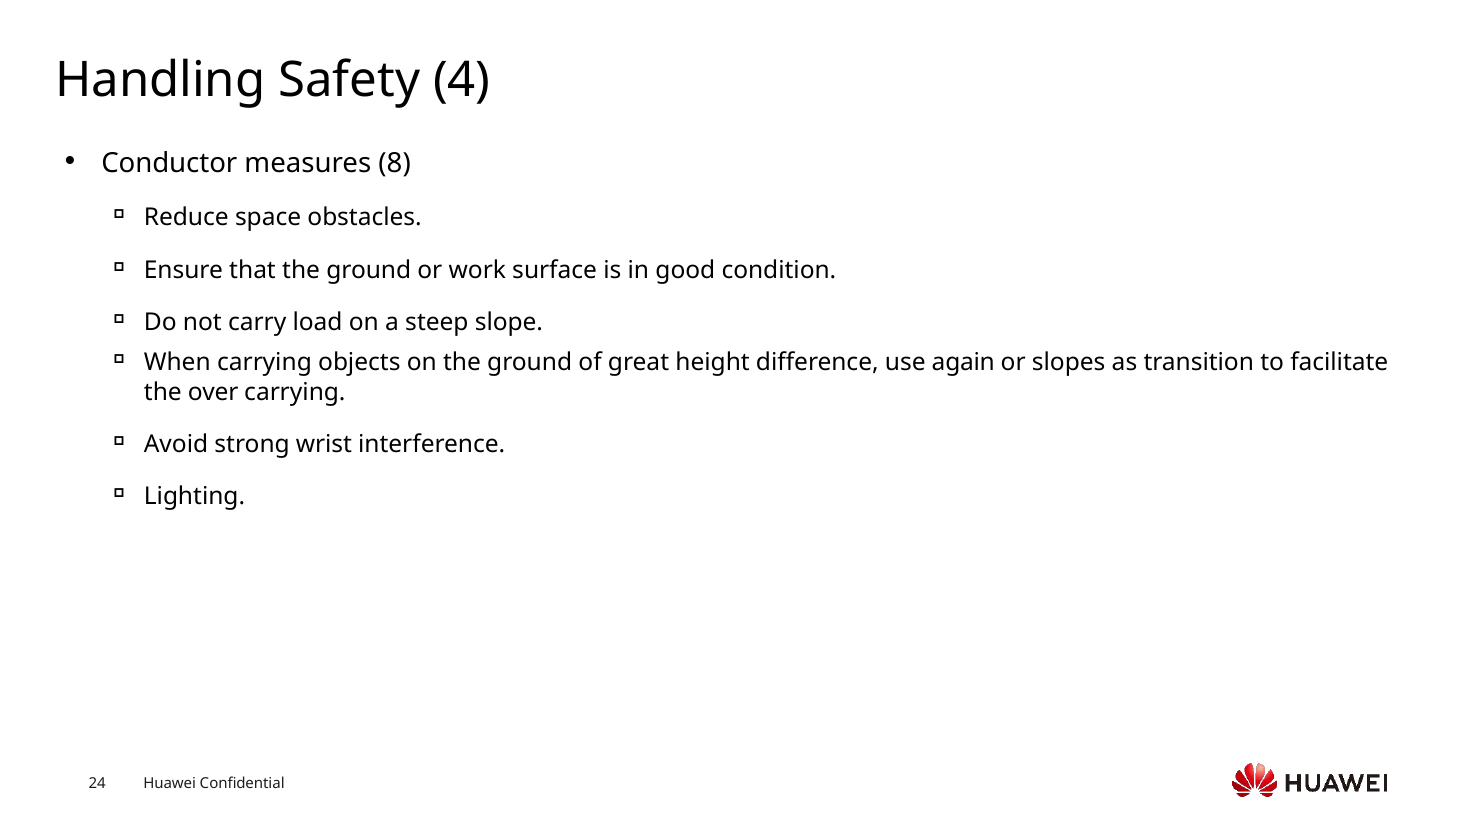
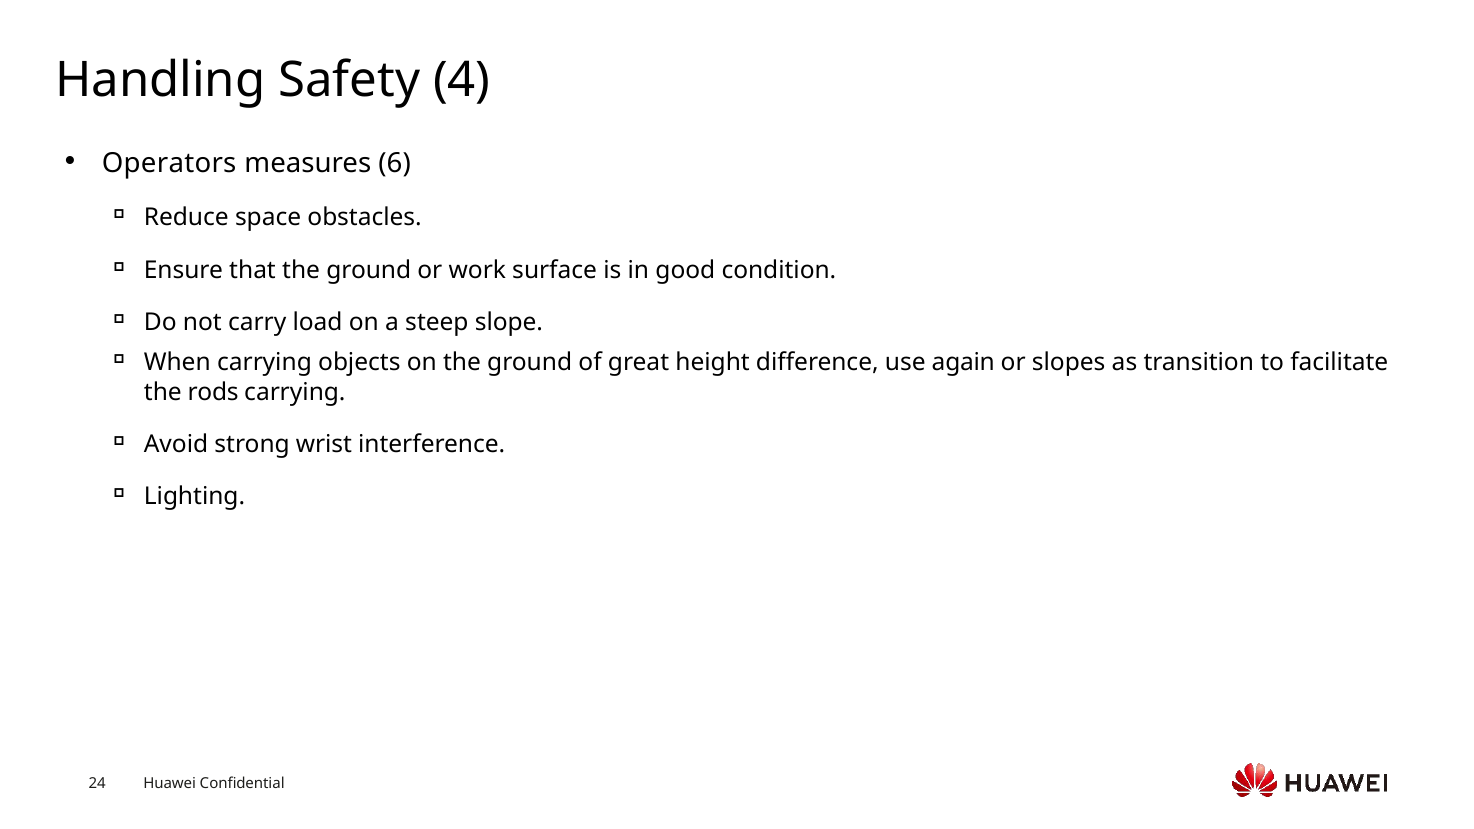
Conductor: Conductor -> Operators (169, 164)
8: 8 -> 6 (395, 164)
over: over -> rods (213, 392)
